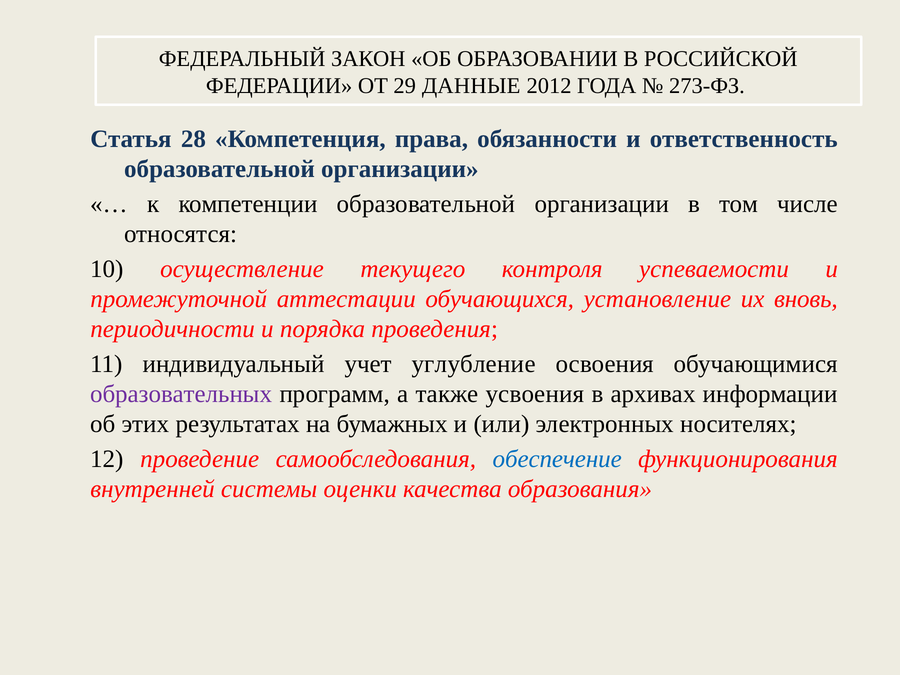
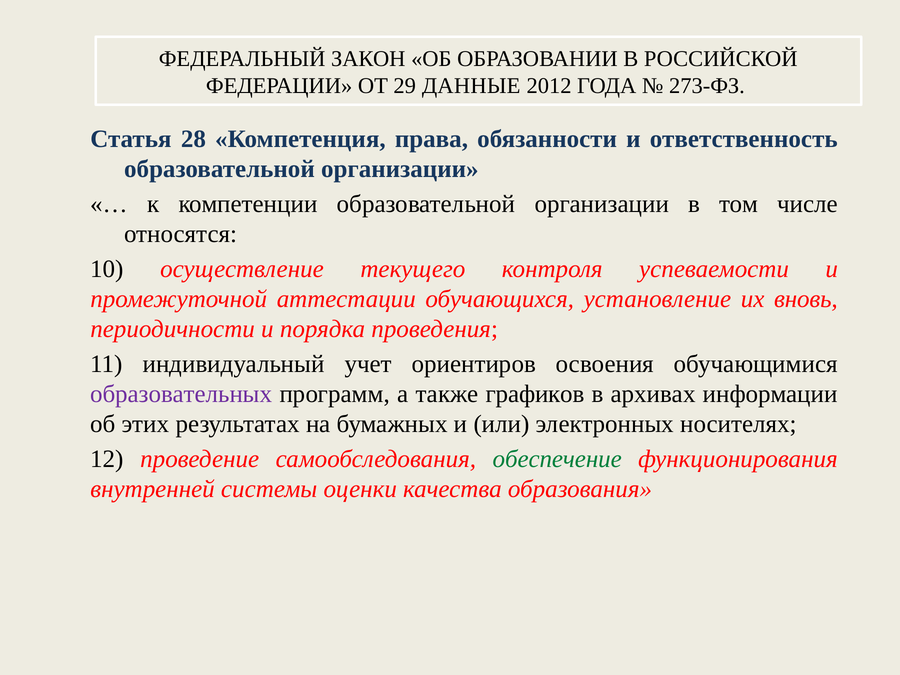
углубление: углубление -> ориентиров (474, 364)
усвоения: усвоения -> графиков (535, 394)
обеспечение colour: blue -> green (557, 459)
